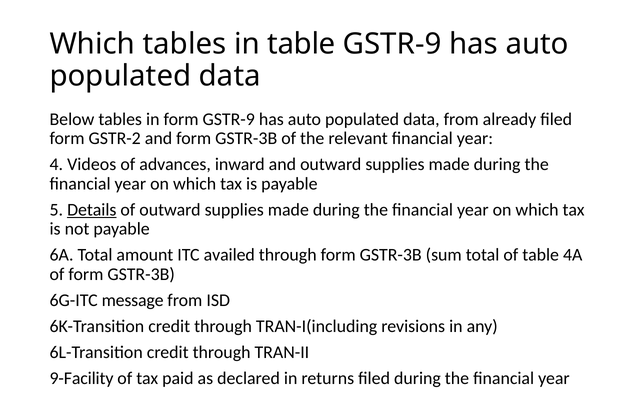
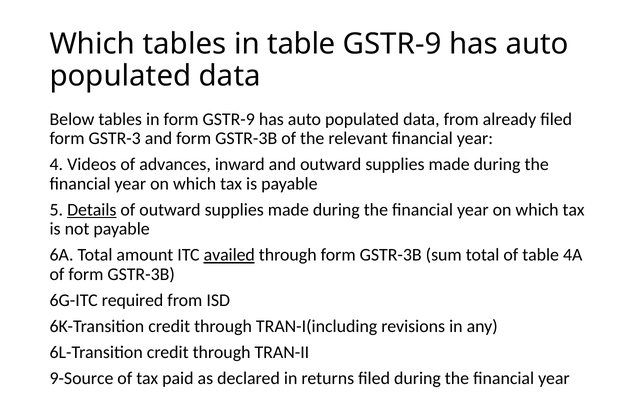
GSTR-2: GSTR-2 -> GSTR-3 (115, 138)
availed underline: none -> present (229, 255)
message: message -> required (133, 300)
9-Facility: 9-Facility -> 9-Source (81, 378)
